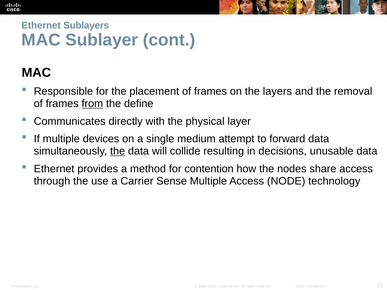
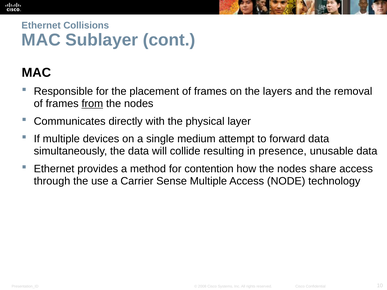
Sublayers: Sublayers -> Collisions (86, 25)
define: define -> nodes (139, 104)
the underline: present -> none (118, 151)
decisions: decisions -> presence (283, 151)
